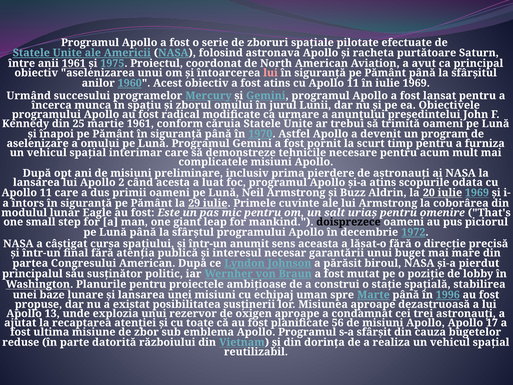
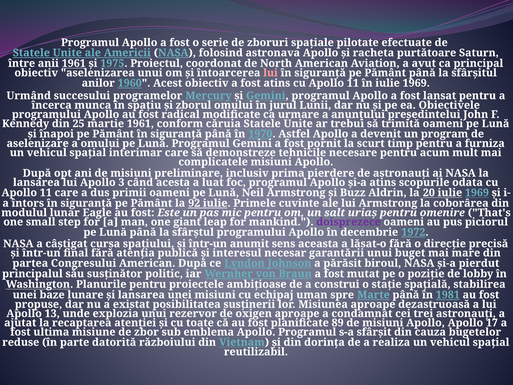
2: 2 -> 3 (121, 182)
29: 29 -> 92 (194, 203)
doisprezece colour: black -> purple (349, 222)
1996: 1996 -> 1981 (448, 295)
56: 56 -> 89 (338, 323)
